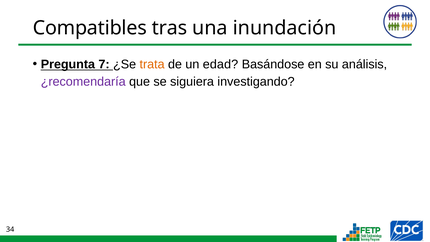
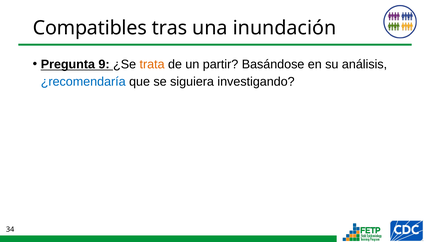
7: 7 -> 9 (104, 64)
edad: edad -> partir (221, 64)
¿recomendaría colour: purple -> blue (83, 82)
